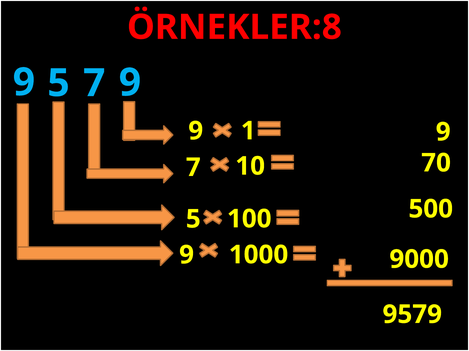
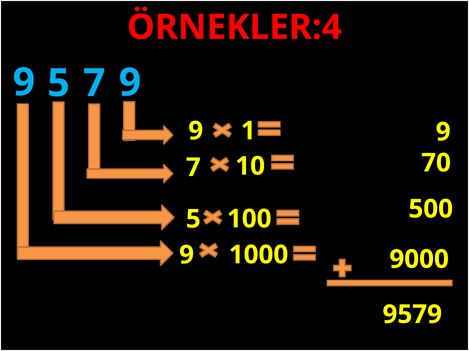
ÖRNEKLER:8: ÖRNEKLER:8 -> ÖRNEKLER:4 (234, 27)
